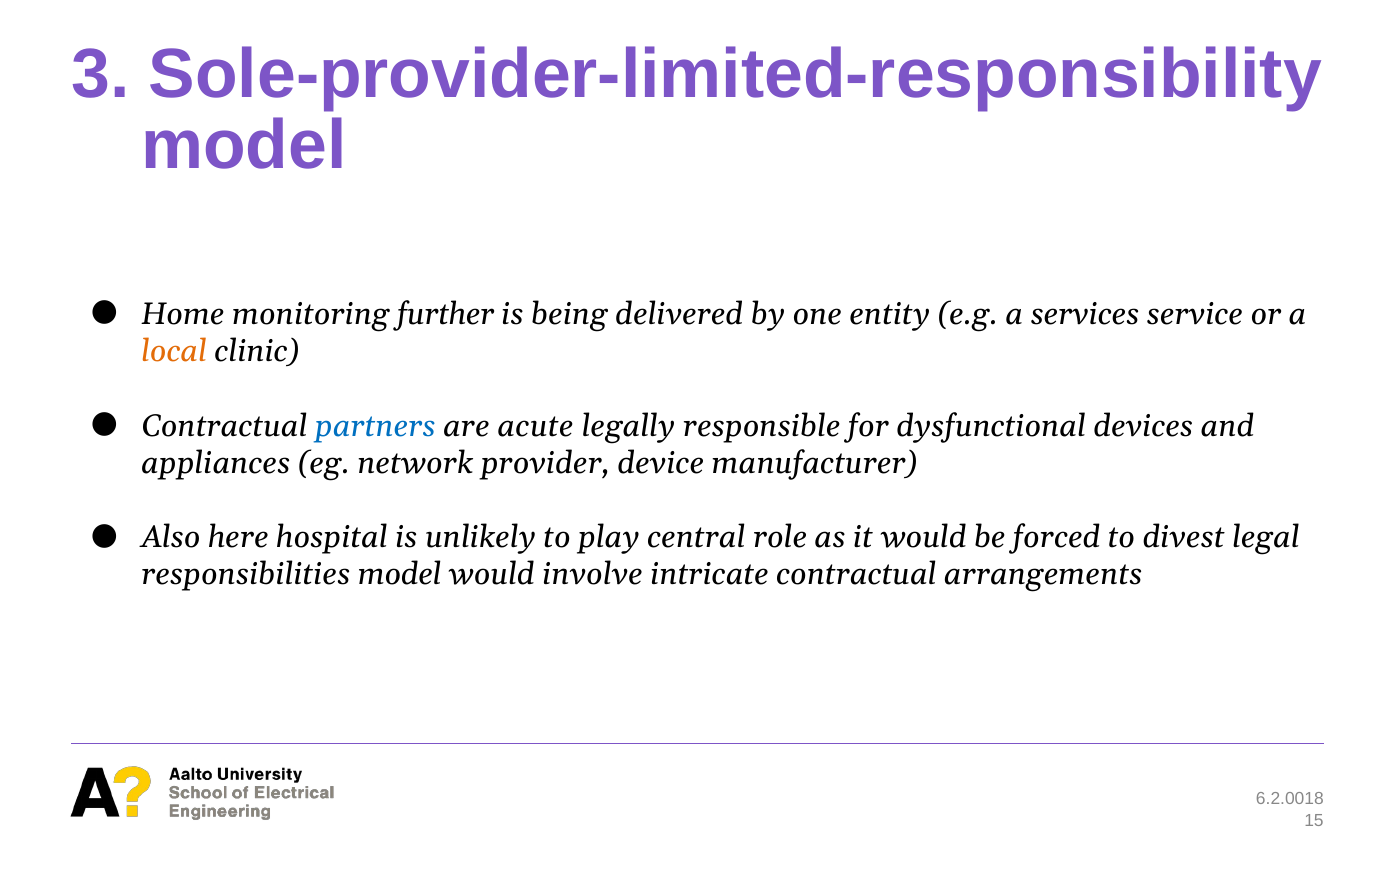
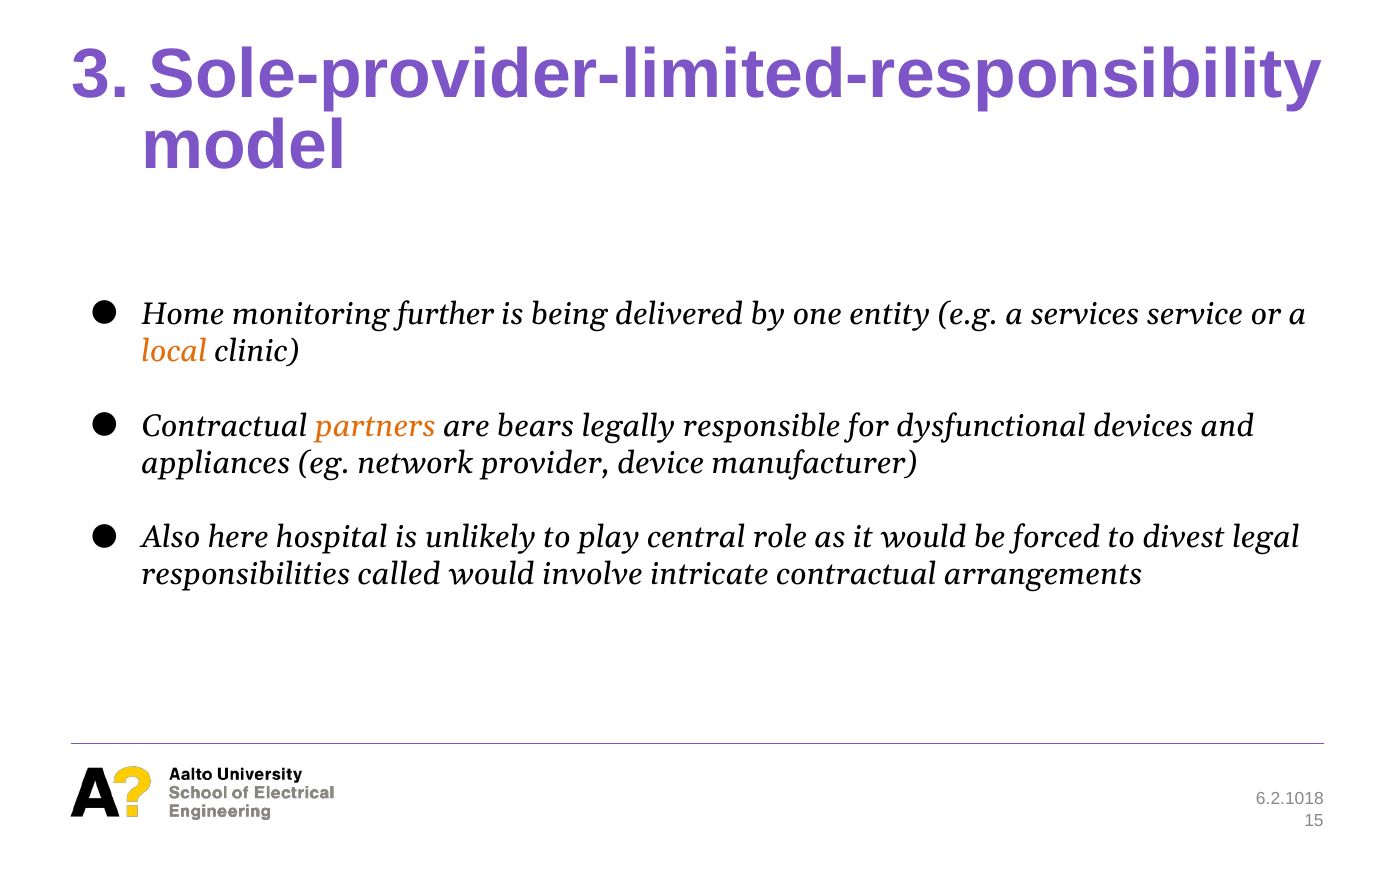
partners colour: blue -> orange (375, 426)
acute: acute -> bears (536, 426)
responsibilities model: model -> called (399, 574)
6.2.0018: 6.2.0018 -> 6.2.1018 (1290, 799)
